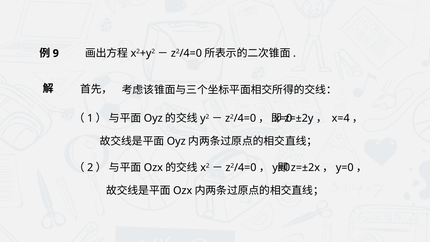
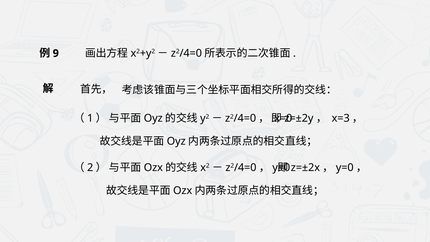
x=4: x=4 -> x=3 (341, 118)
